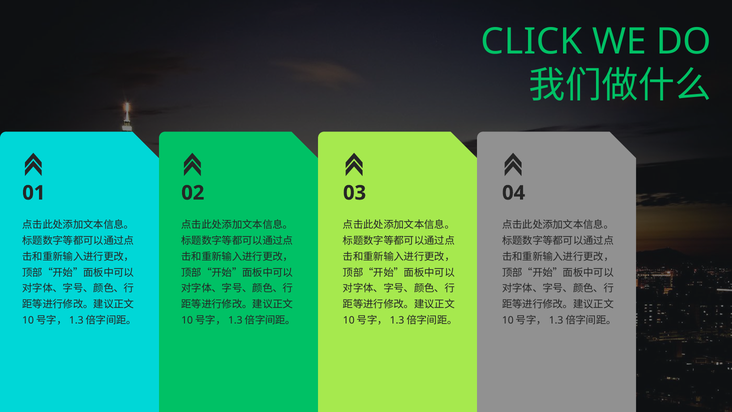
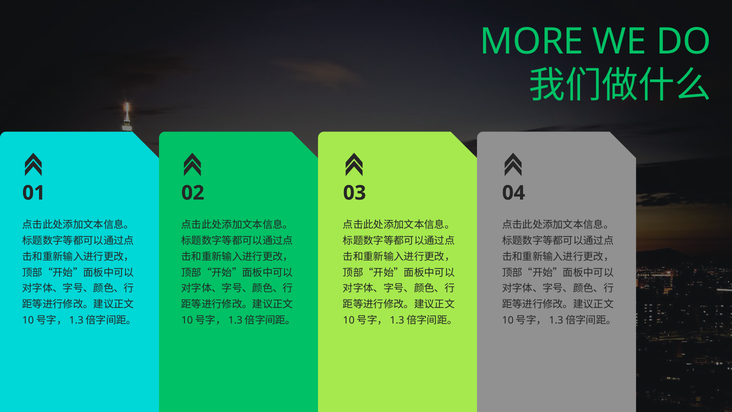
CLICK: CLICK -> MORE (532, 42)
